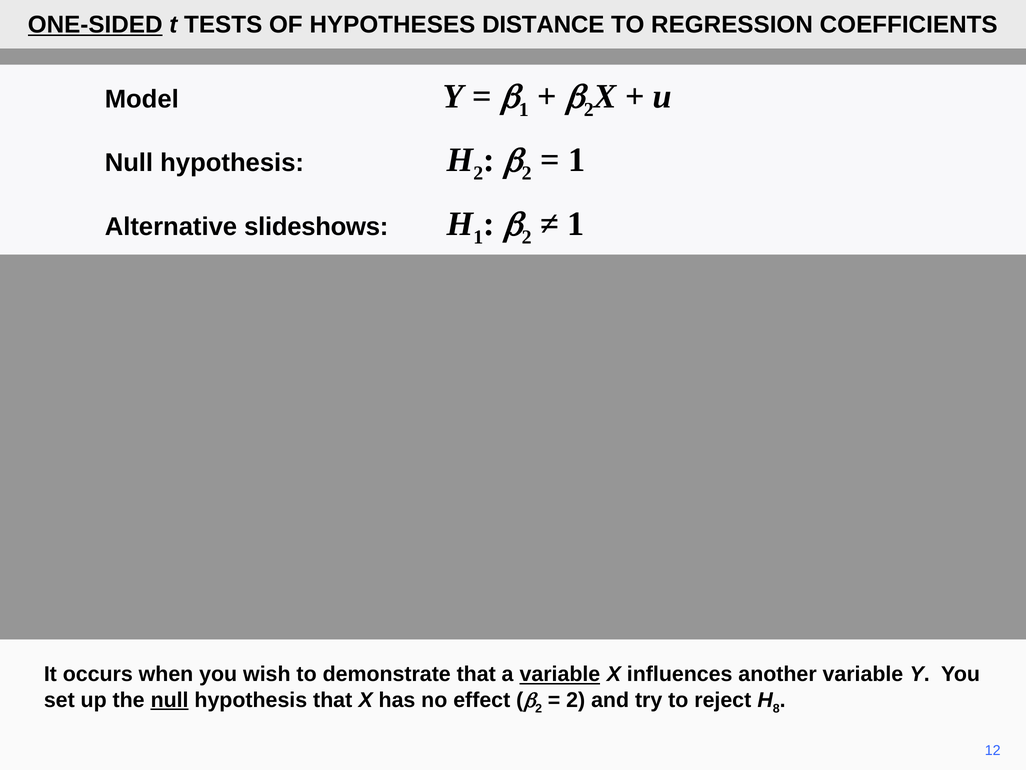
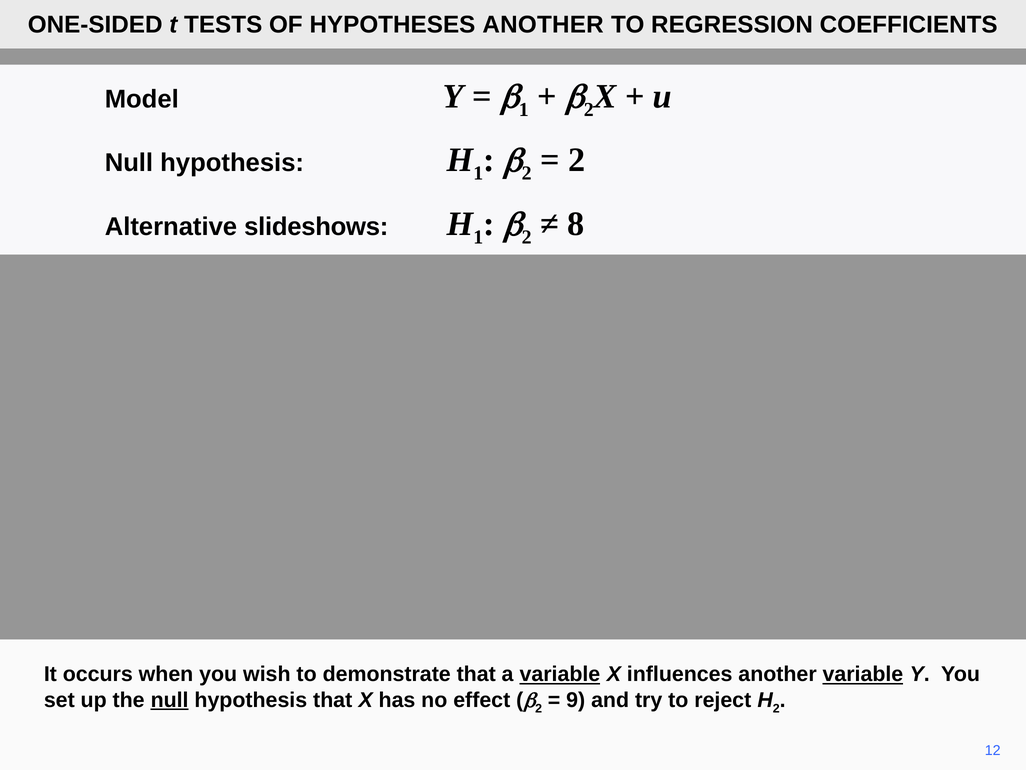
ONE-SIDED underline: present -> none (95, 25)
HYPOTHESES DISTANCE: DISTANCE -> ANOTHER (543, 25)
2: 2 -> 1 (478, 173)
1: 1 -> 2 (577, 160)
1: 1 -> 8 (576, 224)
variable underline: none -> present (863, 674)
2: 2 -> 9 (576, 700)
8: 8 -> 2 (776, 708)
